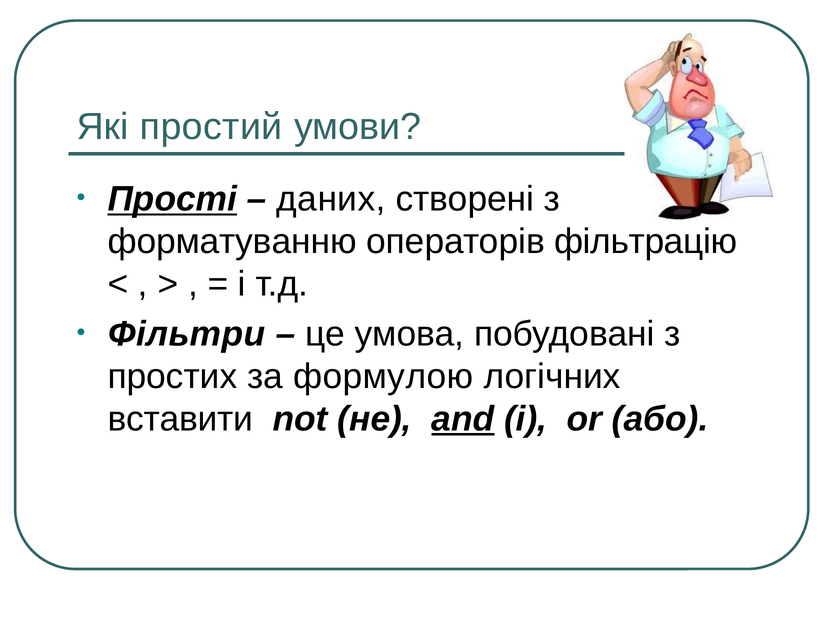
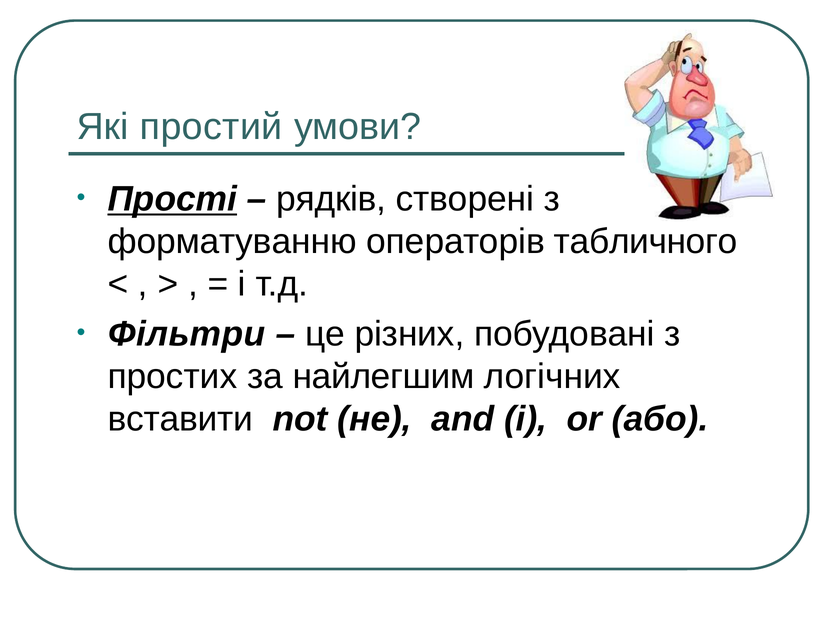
даних: даних -> рядків (331, 199)
фільтрацію: фільтрацію -> табличного (646, 242)
умова: умова -> різних (410, 334)
формулою: формулою -> найлегшим (384, 376)
and underline: present -> none (463, 419)
